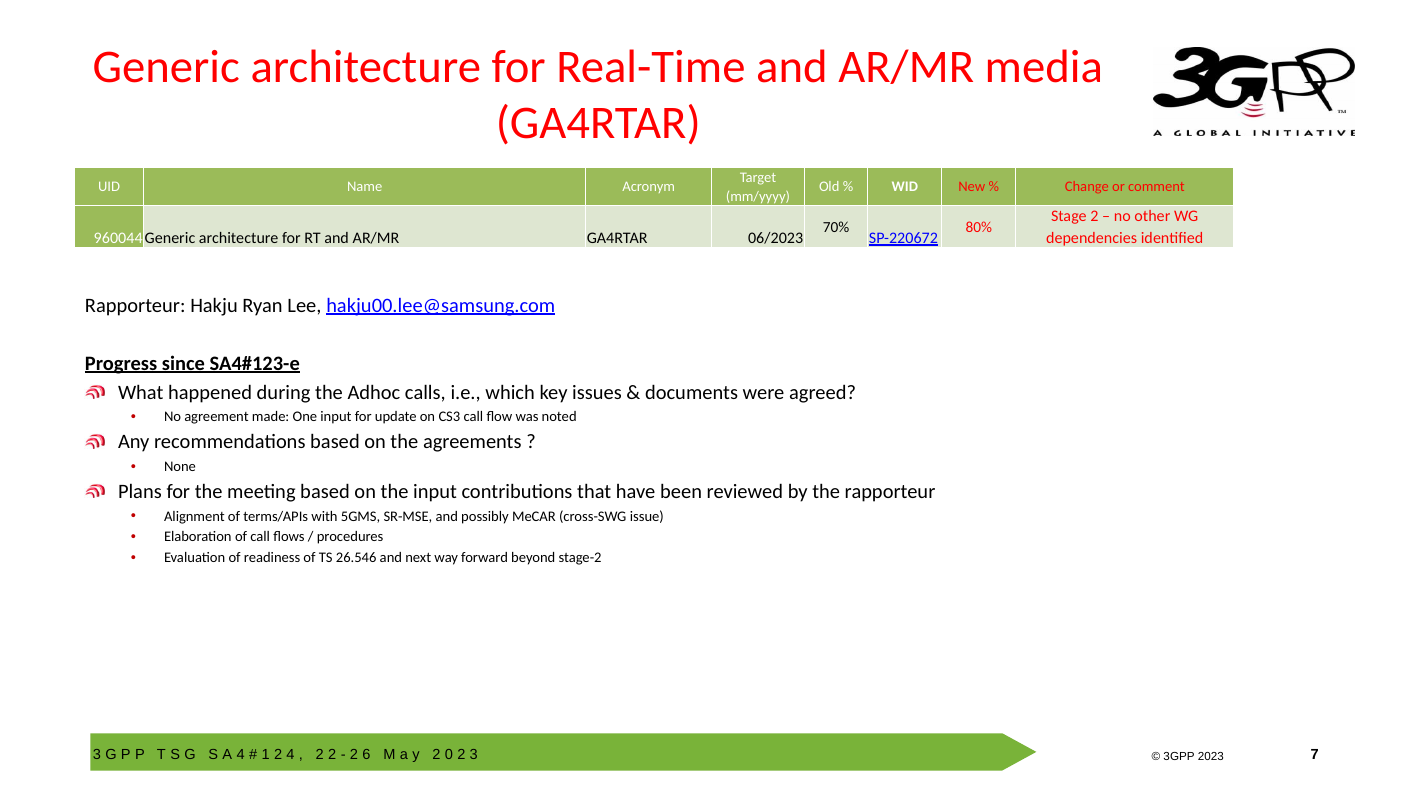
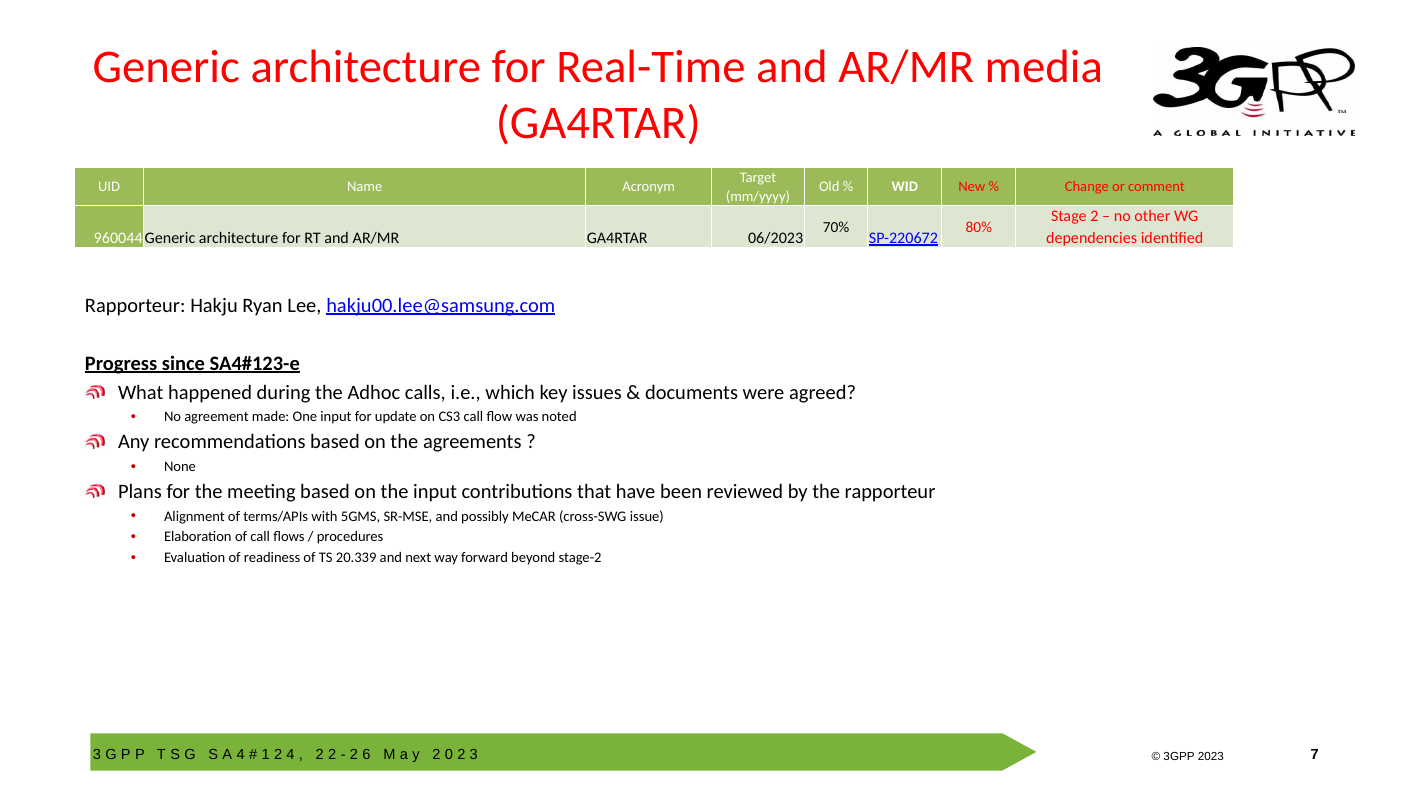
26.546: 26.546 -> 20.339 (356, 558)
